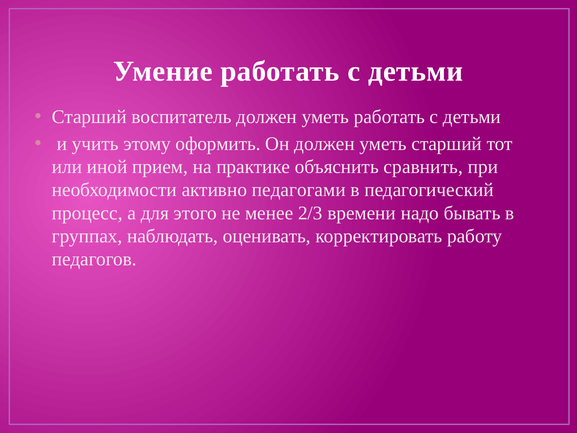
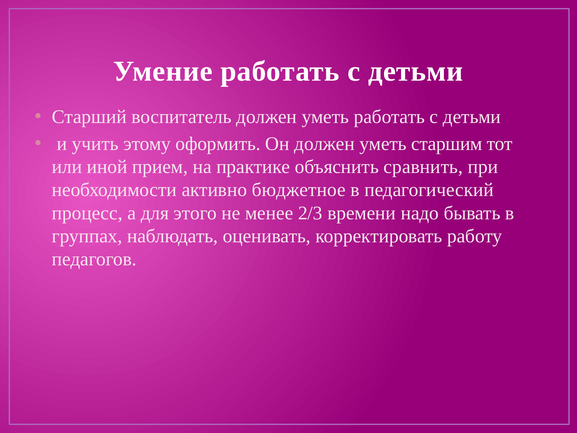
уметь старший: старший -> старшим (447, 144)
педагогами: педагогами -> бюджетное (299, 190)
